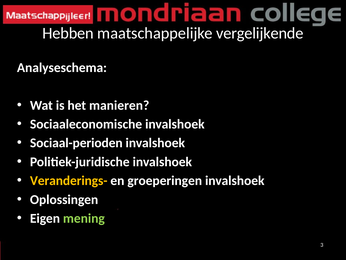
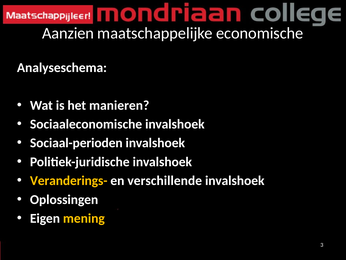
Hebben: Hebben -> Aanzien (68, 33)
vergelijkende: vergelijkende -> economische (260, 33)
groeperingen: groeperingen -> verschillende (165, 180)
mening colour: light green -> yellow (84, 218)
